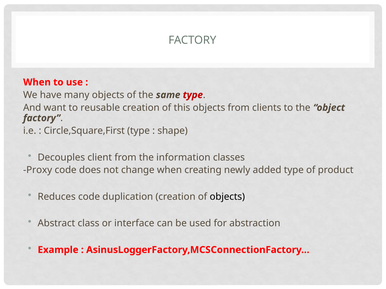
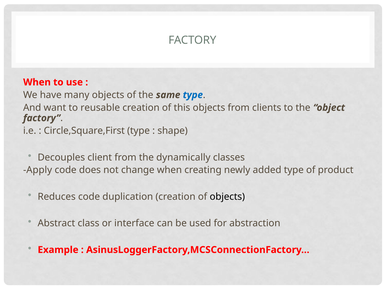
type colour: red -> blue (193, 95)
information: information -> dynamically (183, 158)
Proxy: Proxy -> Apply (38, 170)
